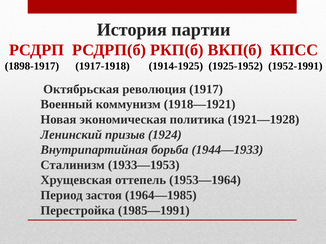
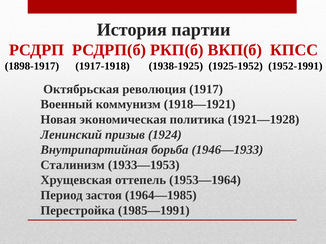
1914-1925: 1914-1925 -> 1938-1925 (176, 66)
1944—1933: 1944—1933 -> 1946—1933 (227, 150)
